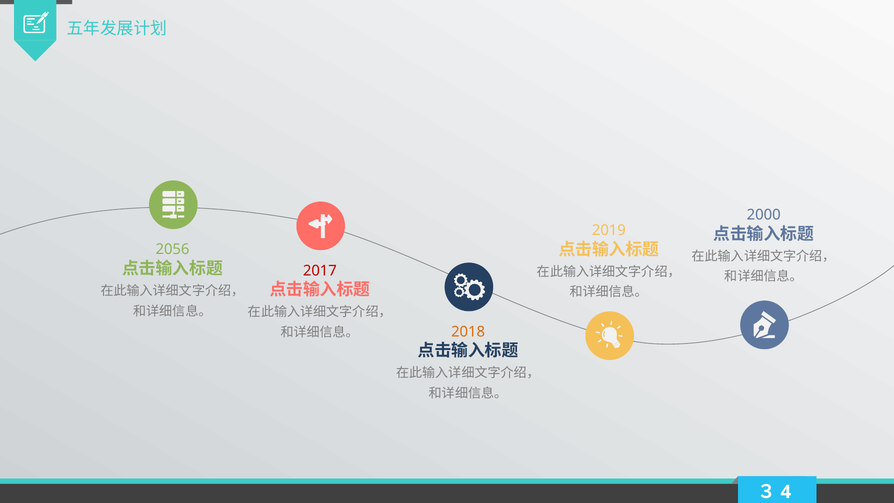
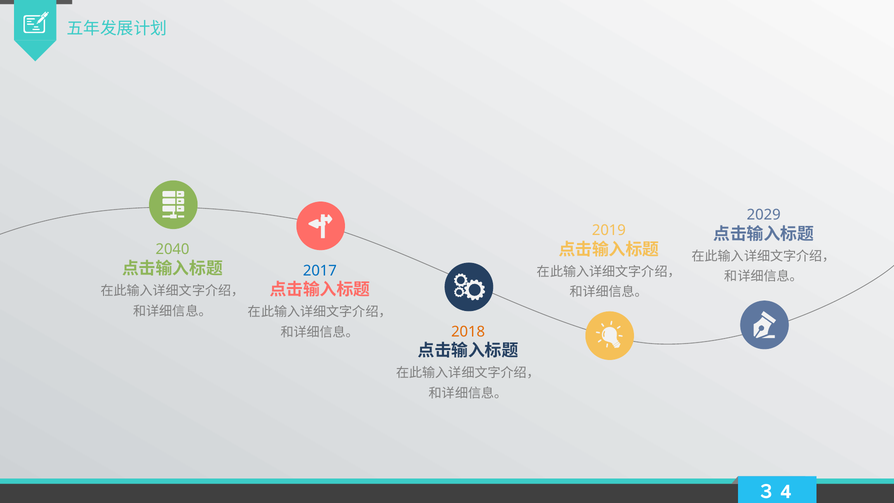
2000: 2000 -> 2029 (764, 215)
2056: 2056 -> 2040 (173, 249)
2017 colour: red -> blue (320, 270)
